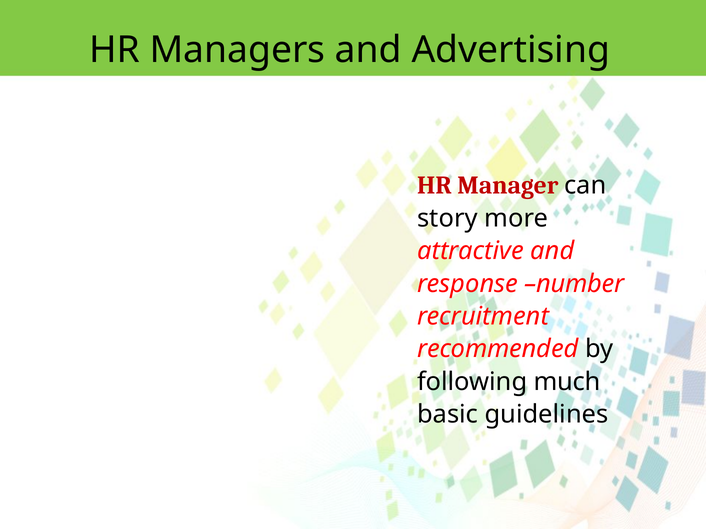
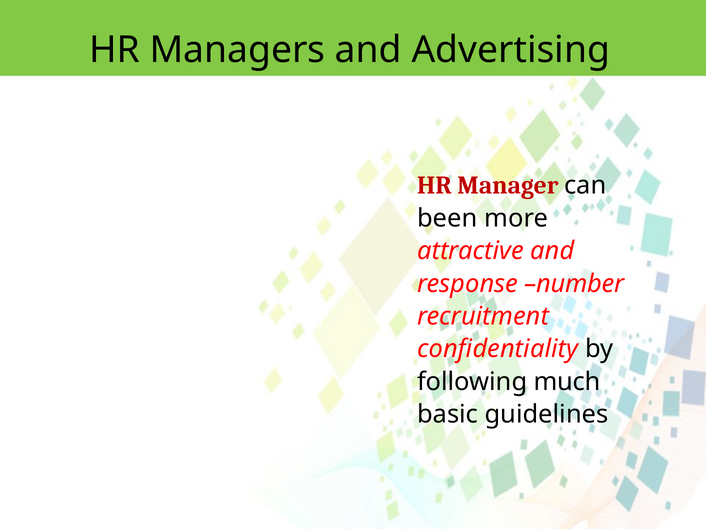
story: story -> been (447, 218)
recommended: recommended -> confidentiality (498, 349)
